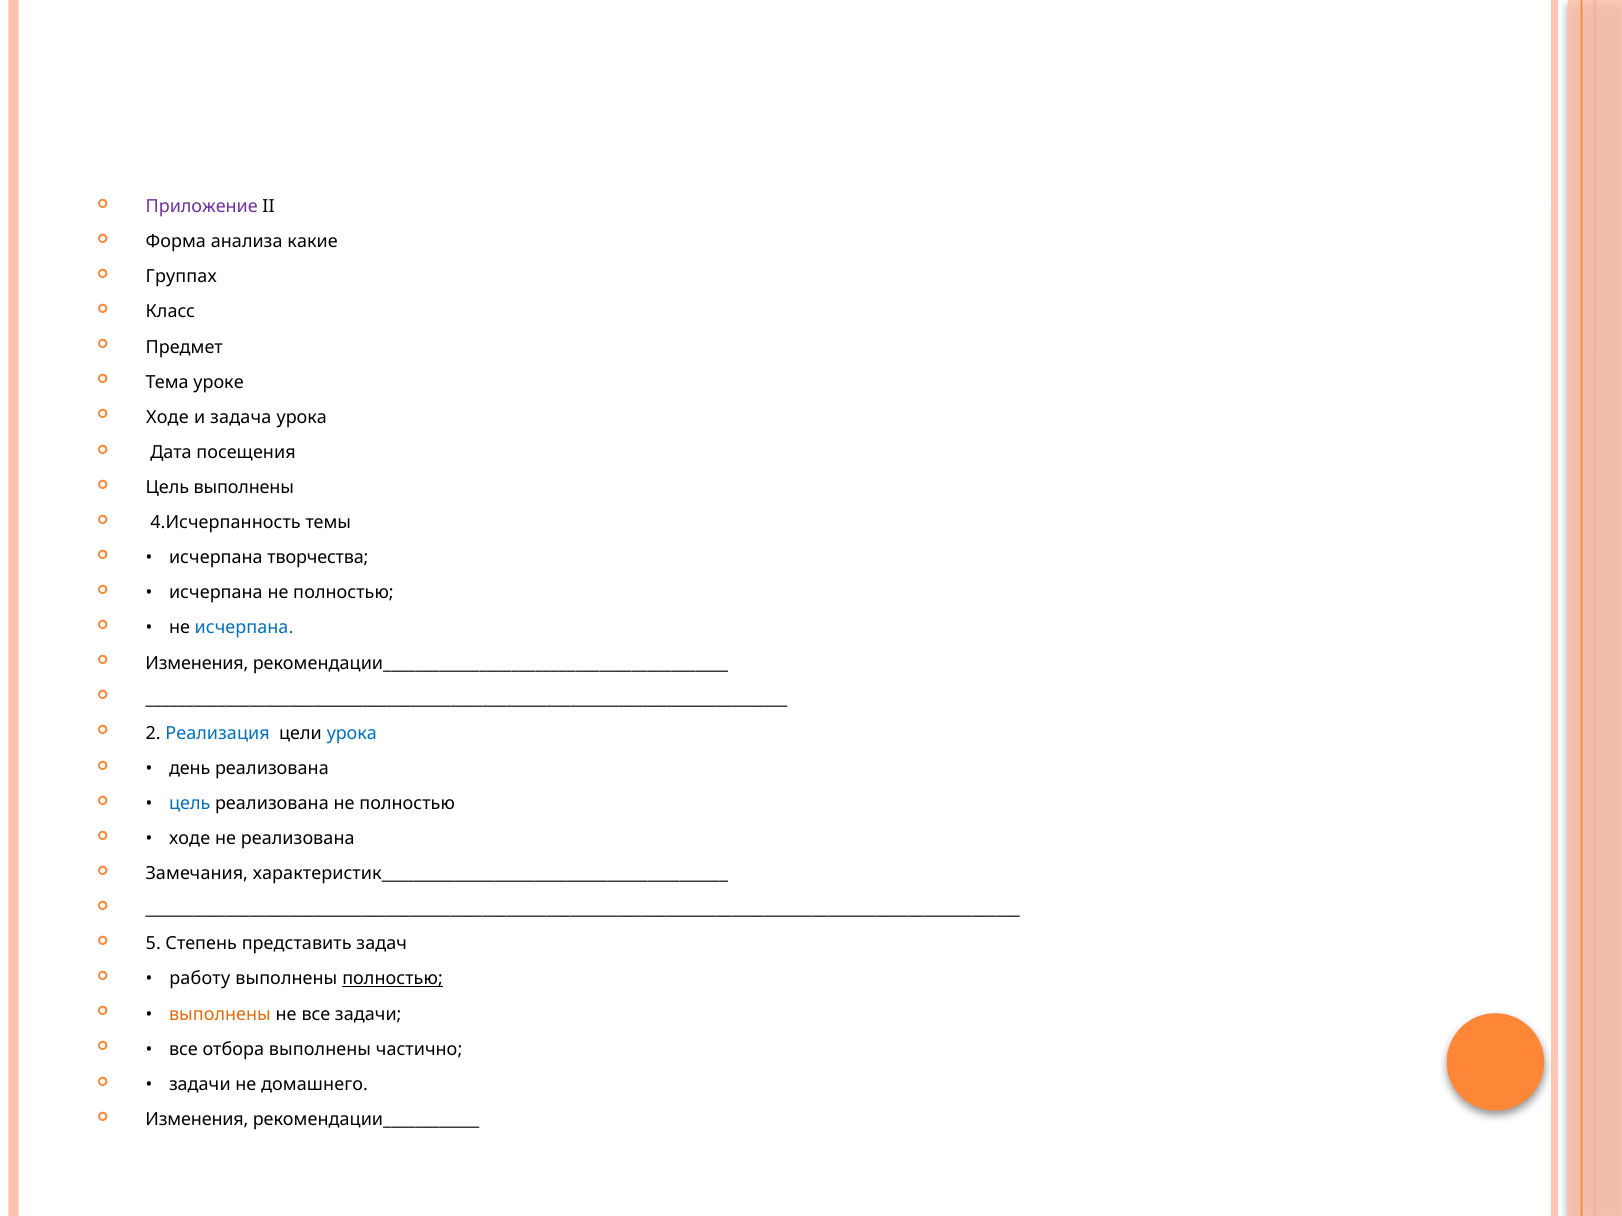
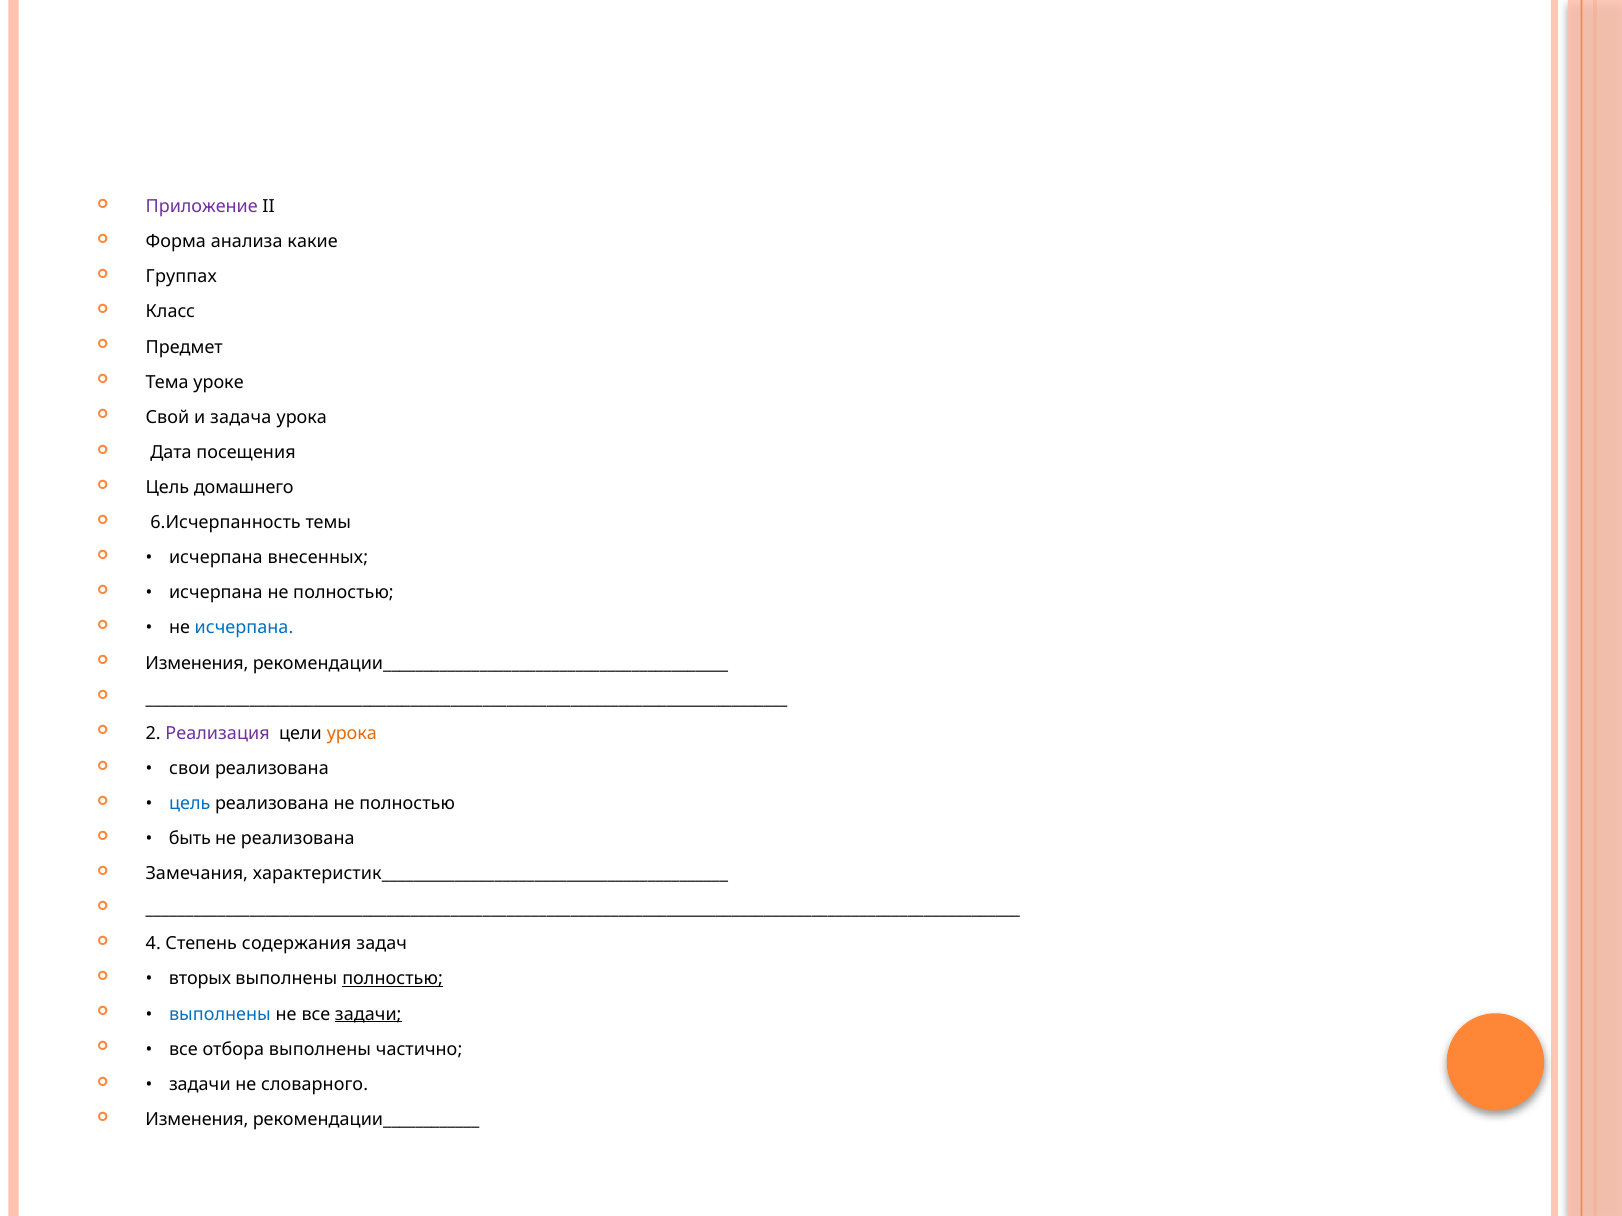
Ходе: Ходе -> Свой (168, 418)
Цель выполнены: выполнены -> домашнего (244, 488)
4.Исчерпанность: 4.Исчерпанность -> 6.Исчерпанность (226, 523)
творчества: творчества -> внесенных (318, 558)
Реализация colour: blue -> purple (218, 734)
урока colour: blue -> orange (352, 734)
день: день -> свои (190, 769)
ходе: ходе -> быть (190, 839)
5: 5 -> 4 (153, 944)
представить: представить -> содержания (297, 944)
работу: работу -> вторых (200, 979)
выполнены colour: orange -> blue (220, 1015)
задачи underline: none -> present (368, 1015)
домашнего: домашнего -> словарного (315, 1085)
